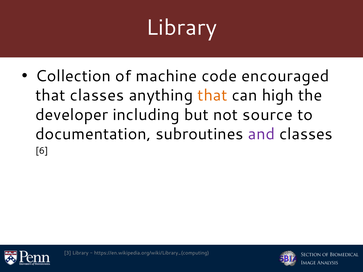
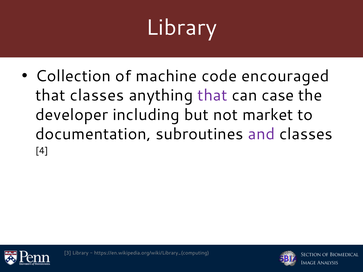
that colour: orange -> purple (212, 96)
high: high -> case (278, 96)
source: source -> market (268, 115)
6: 6 -> 4 (42, 151)
